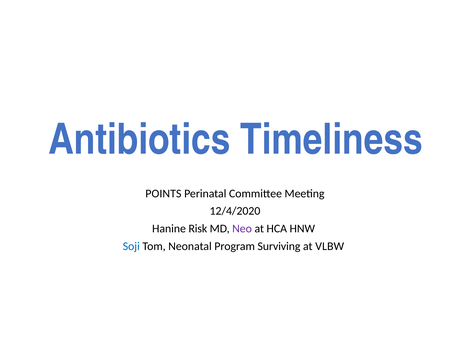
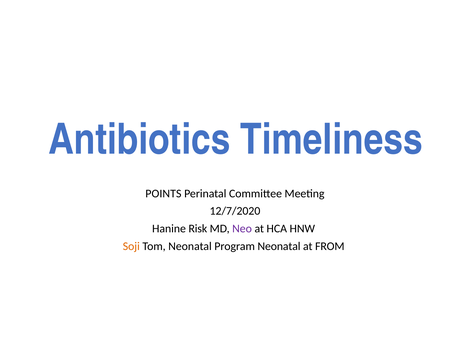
12/4/2020: 12/4/2020 -> 12/7/2020 (235, 211)
Soji colour: blue -> orange (131, 247)
Program Surviving: Surviving -> Neonatal (279, 247)
VLBW: VLBW -> FROM (330, 247)
